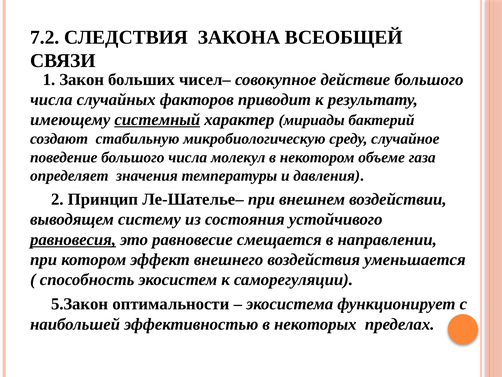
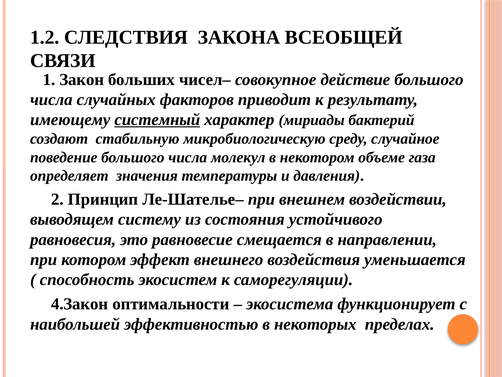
7.2: 7.2 -> 1.2 (45, 37)
равновесия underline: present -> none (73, 239)
5.Закон: 5.Закон -> 4.Закон (80, 304)
